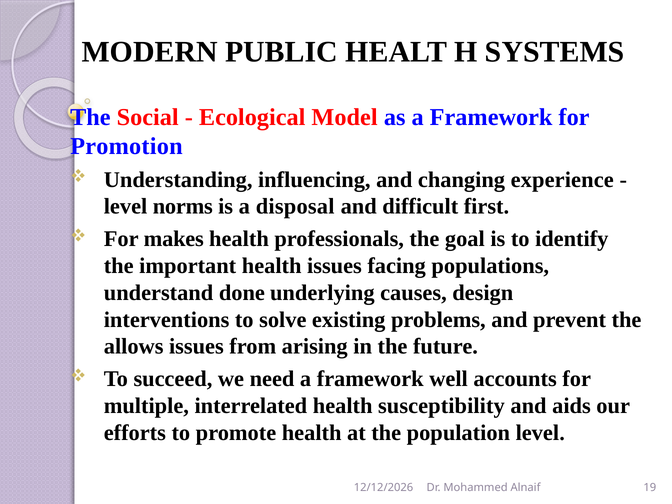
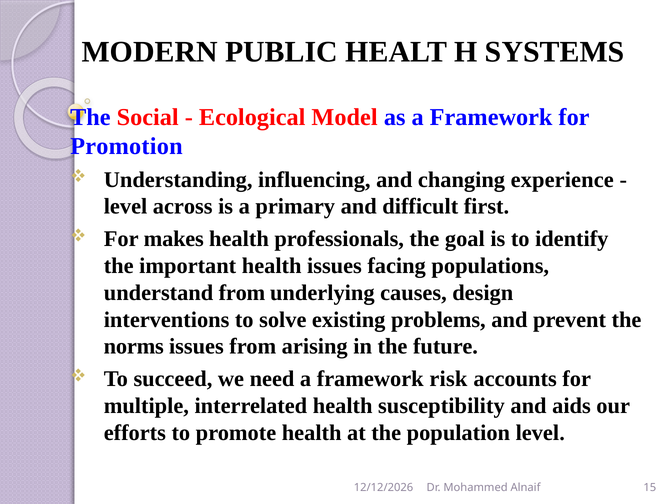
norms: norms -> across (183, 207)
disposal: disposal -> primary (295, 207)
understand done: done -> from (242, 293)
allows: allows -> norms (134, 347)
well: well -> risk (448, 379)
19: 19 -> 15 (650, 487)
